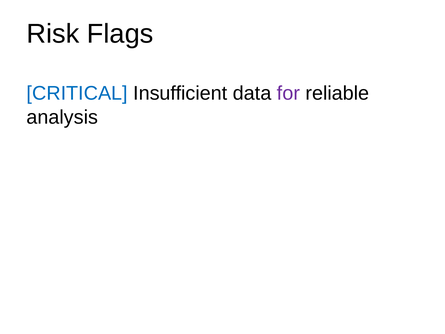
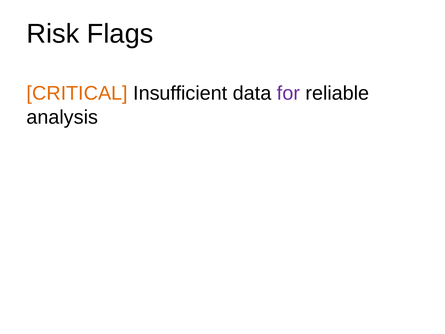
CRITICAL colour: blue -> orange (77, 93)
